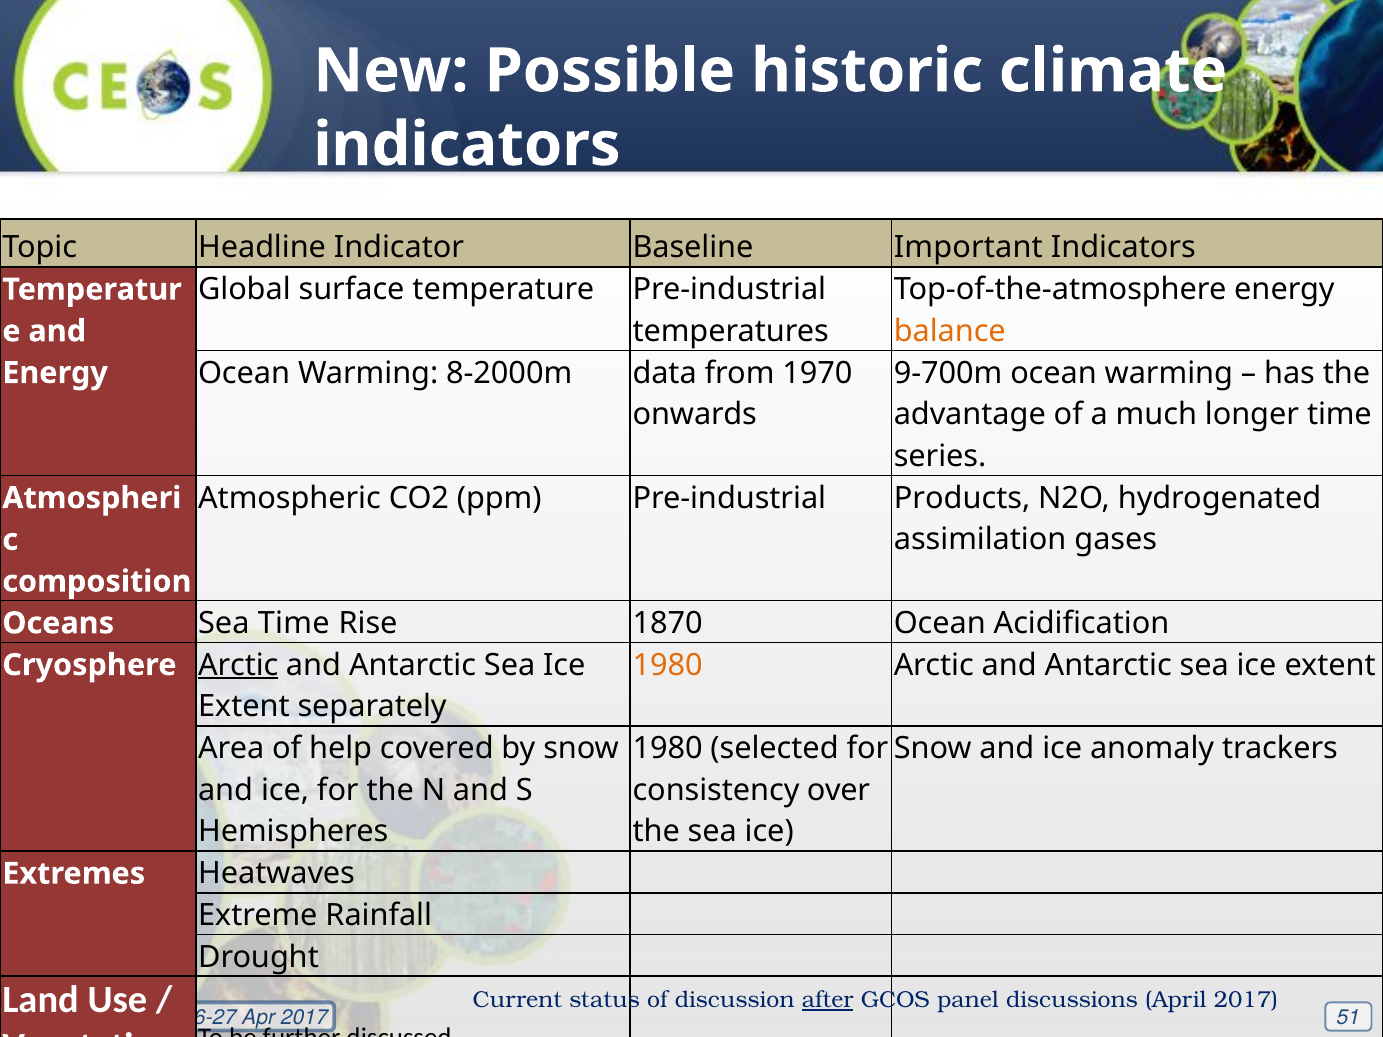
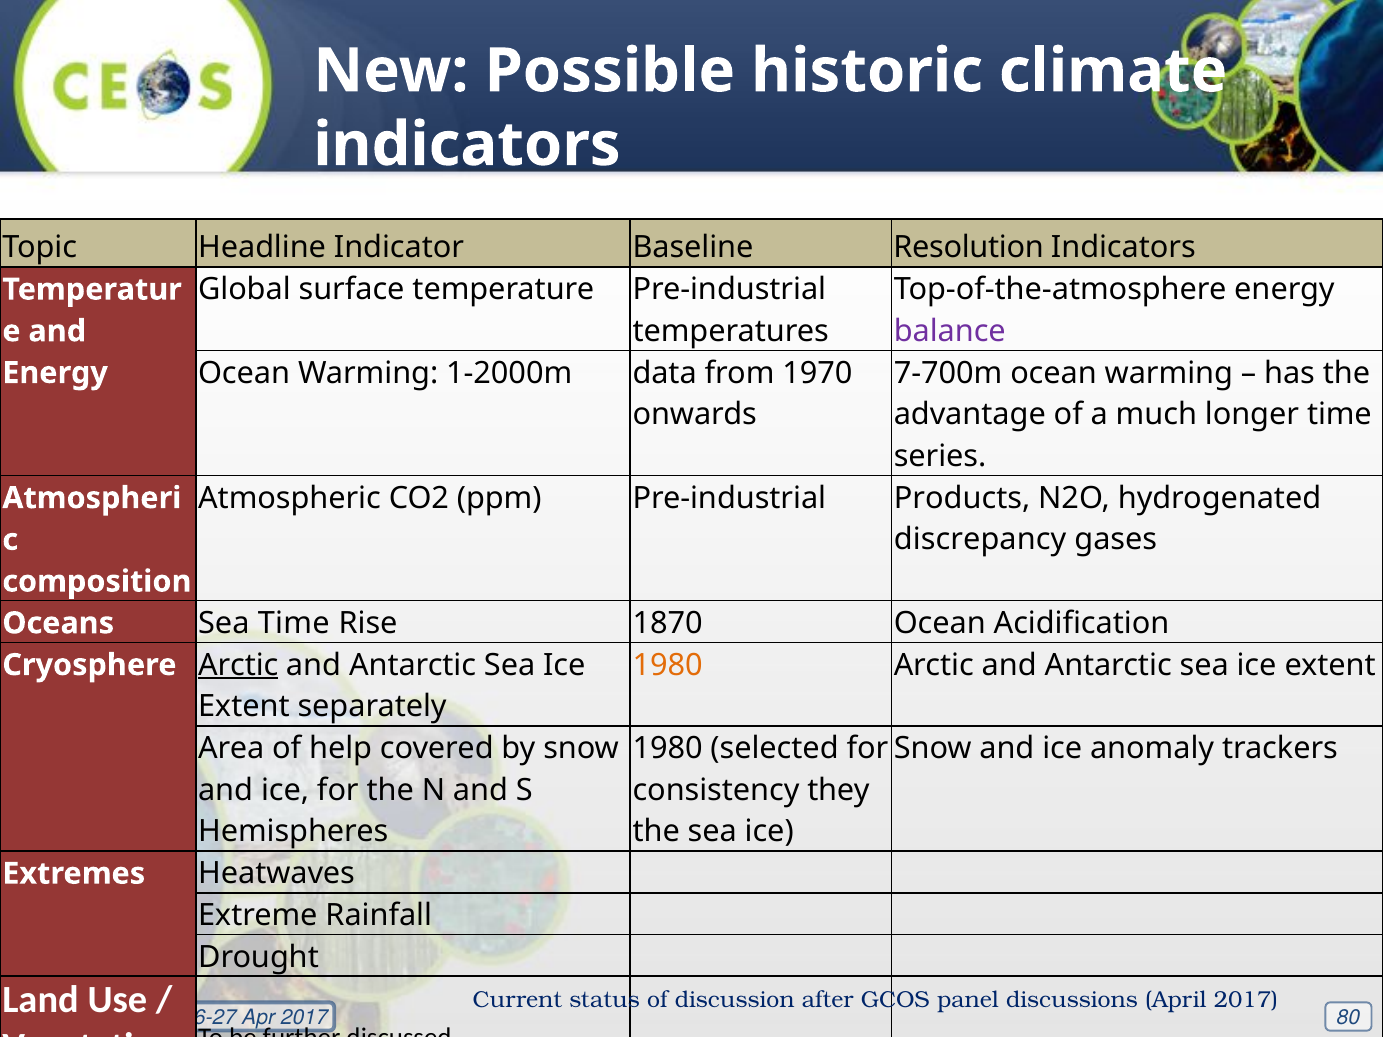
Important: Important -> Resolution (969, 248)
balance colour: orange -> purple (950, 331)
8-2000m: 8-2000m -> 1-2000m (509, 373)
9-700m: 9-700m -> 7-700m (948, 373)
assimilation: assimilation -> discrepancy (980, 540)
over: over -> they (838, 790)
after underline: present -> none (828, 1001)
51: 51 -> 80 (1348, 1018)
